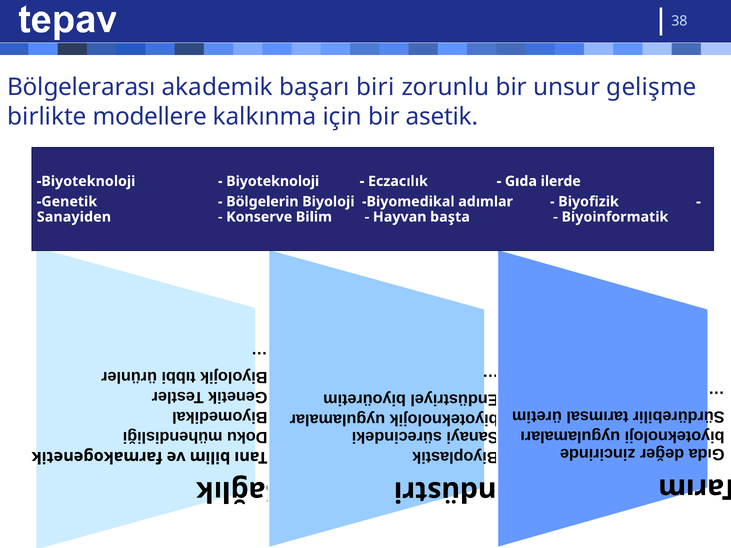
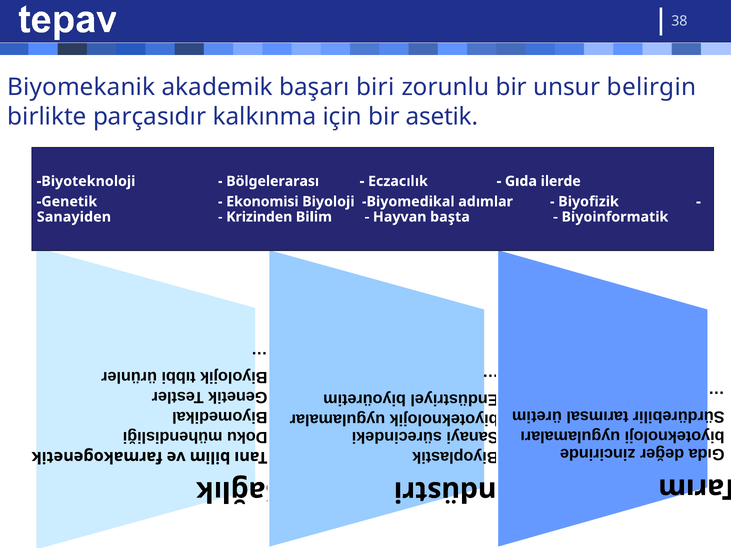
Bölgelerarası: Bölgelerarası -> Biyomekanik (81, 87)
gelişme: gelişme -> belirgin (652, 87)
modellere: modellere -> parçasıdır (150, 117)
Biyoteknoloji: Biyoteknoloji -> Bölgelerarası (273, 181)
Bölgelerin: Bölgelerin -> Ekonomisi (262, 202)
Konserve: Konserve -> Krizinden (259, 217)
